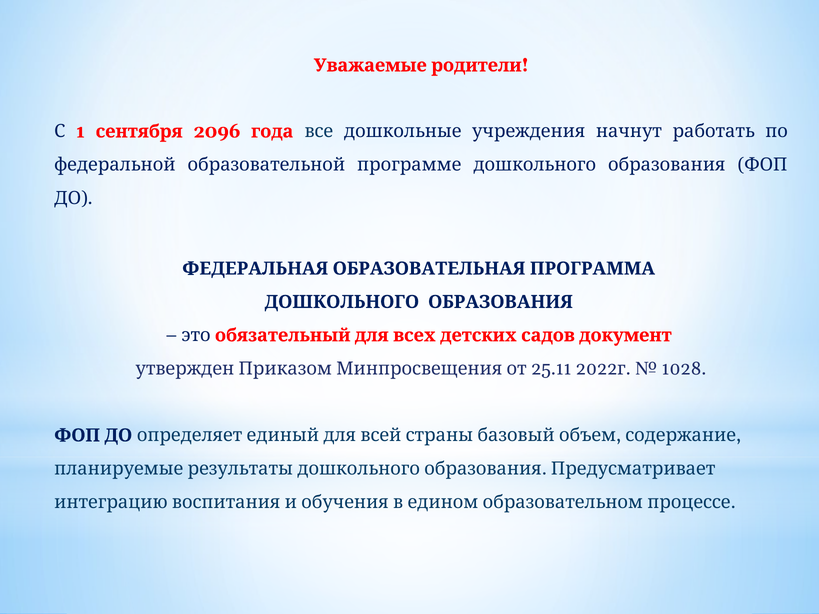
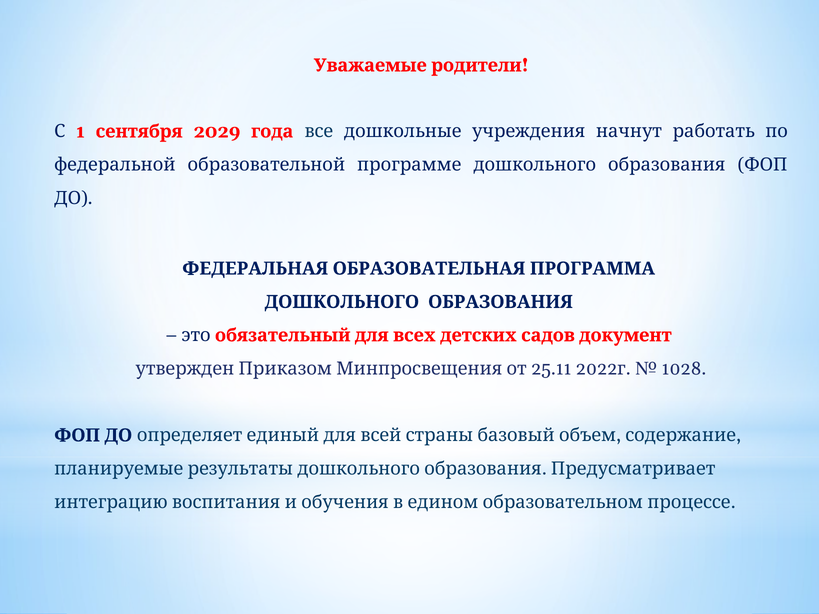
2096: 2096 -> 2029 (217, 132)
